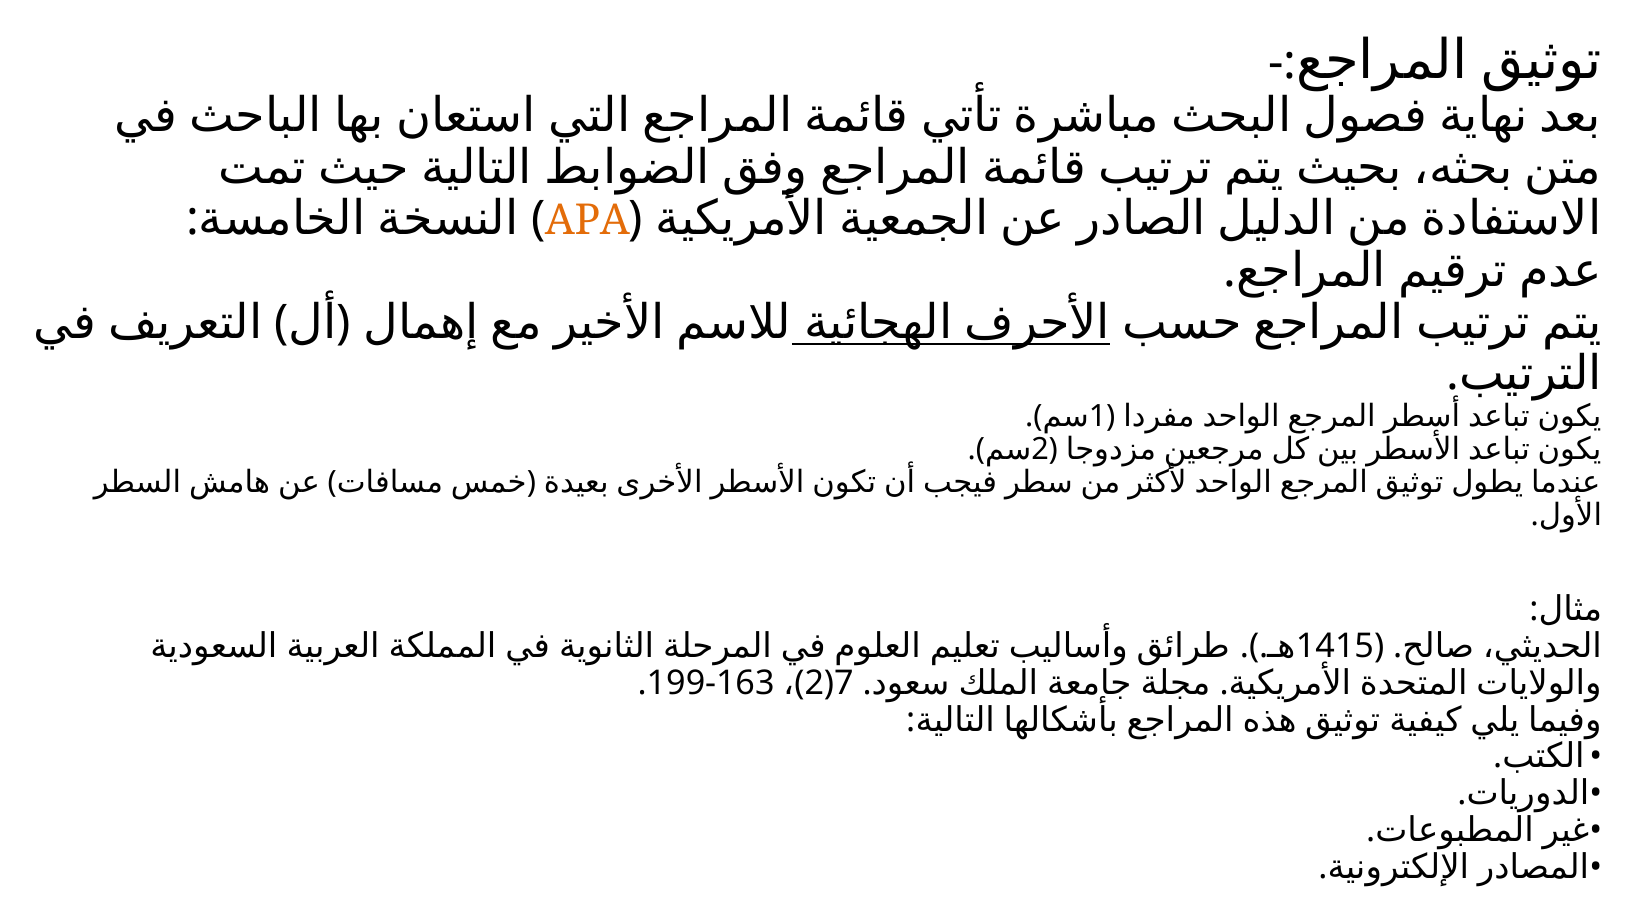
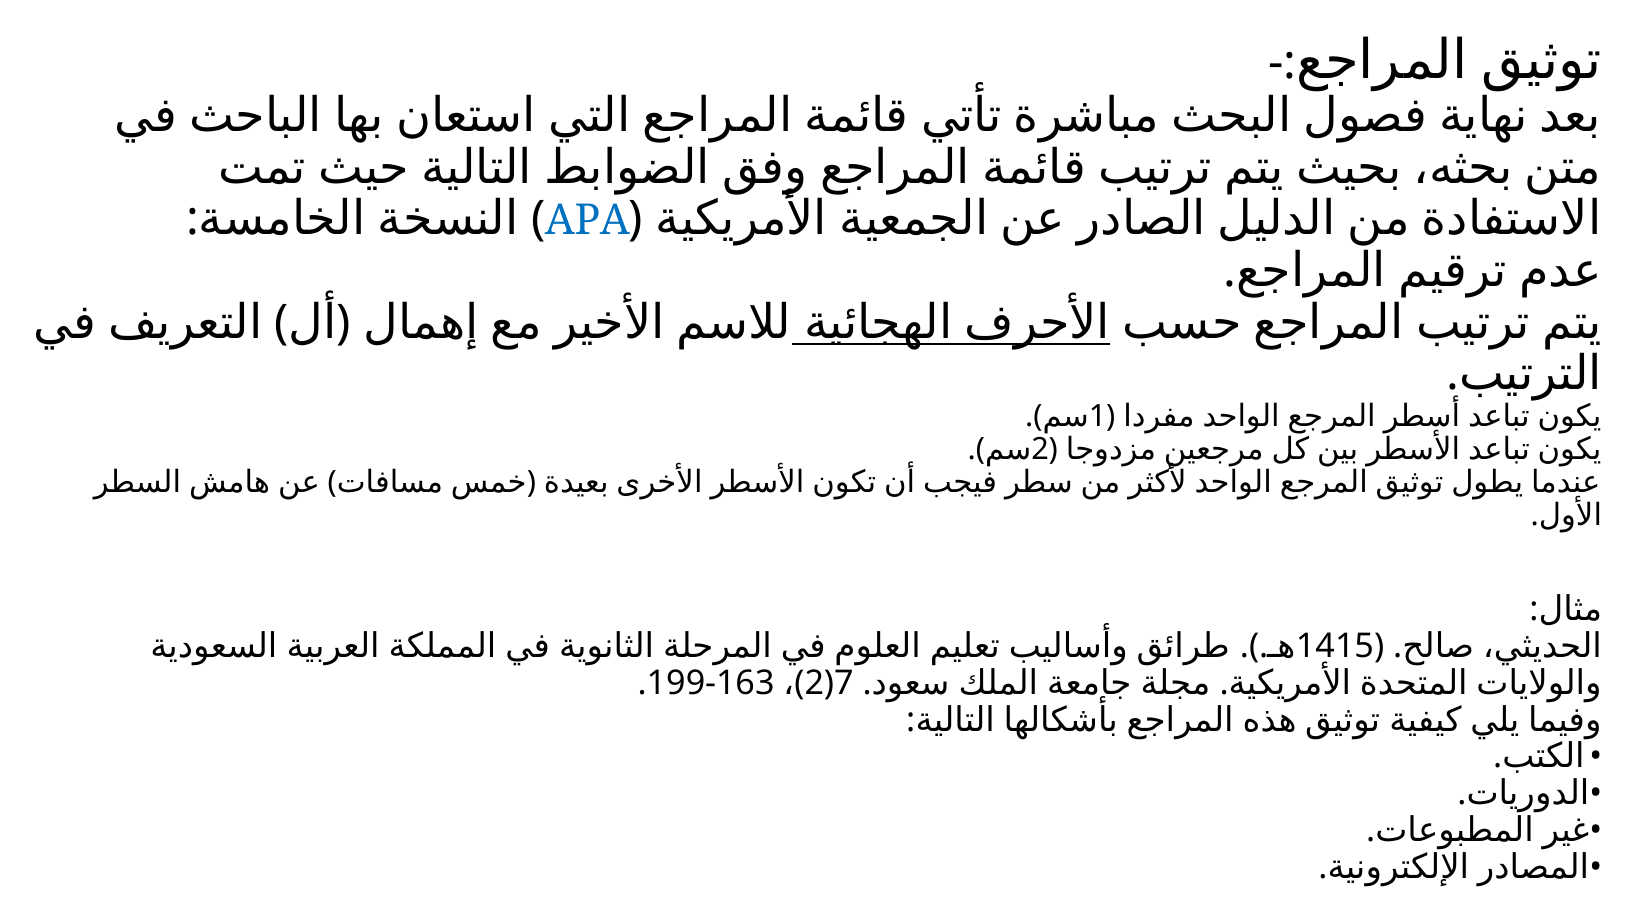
APA colour: orange -> blue (587, 221)
